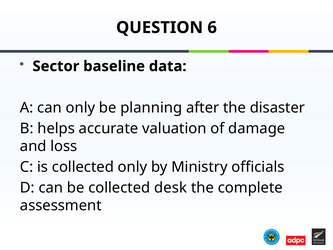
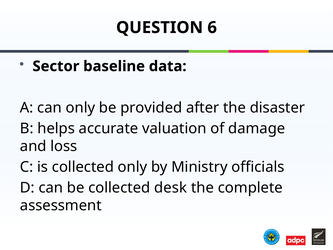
planning: planning -> provided (151, 108)
